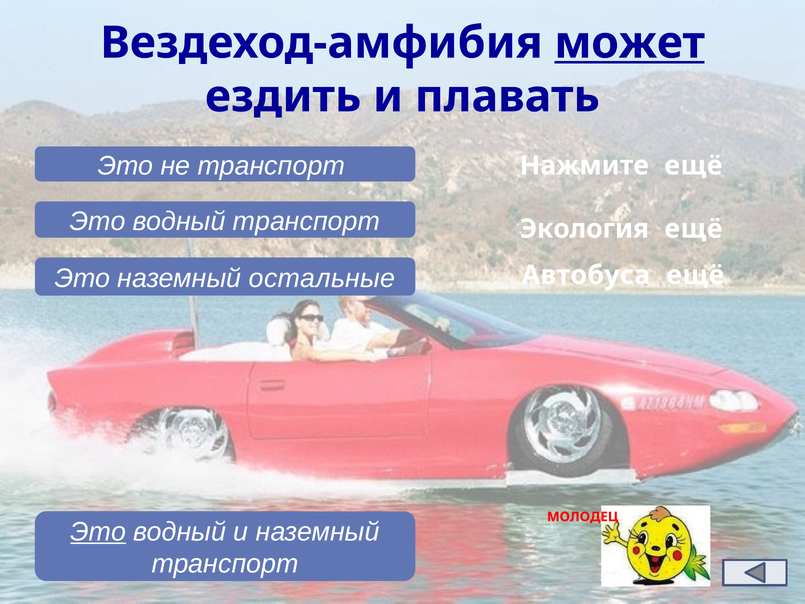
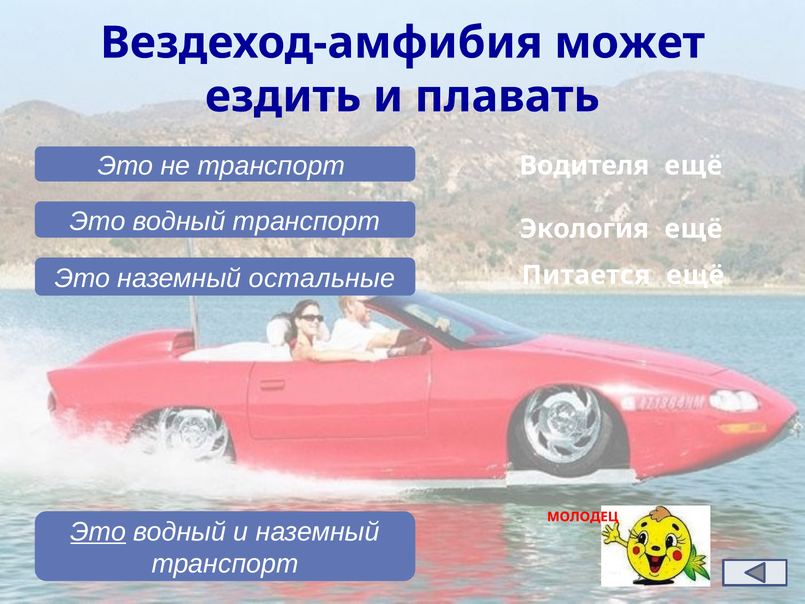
может underline: present -> none (630, 43)
Нажмите: Нажмите -> Водителя (584, 166)
Автобуса: Автобуса -> Питается (586, 275)
